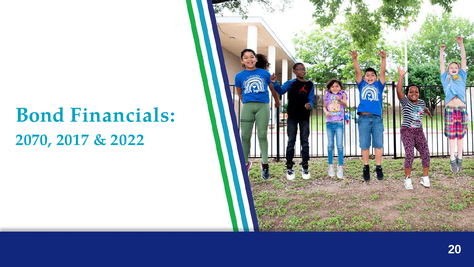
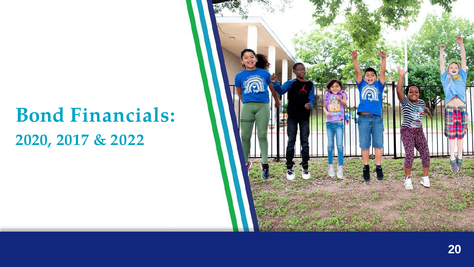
2070: 2070 -> 2020 (34, 140)
